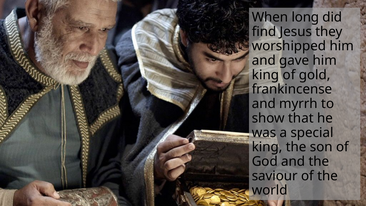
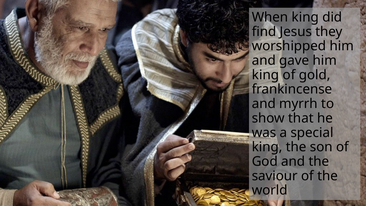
When long: long -> king (305, 17)
